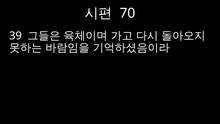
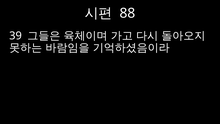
70: 70 -> 88 (127, 13)
